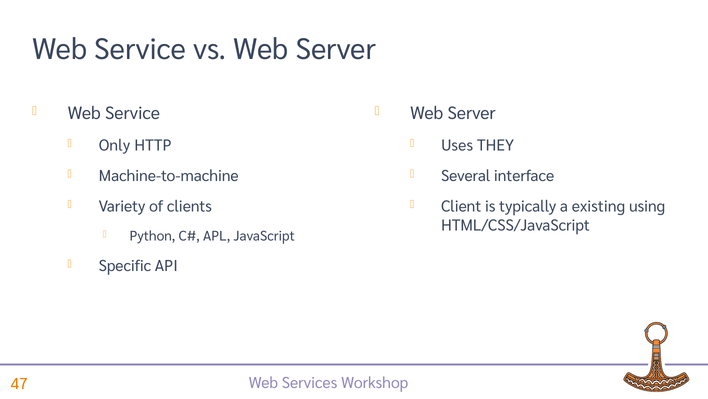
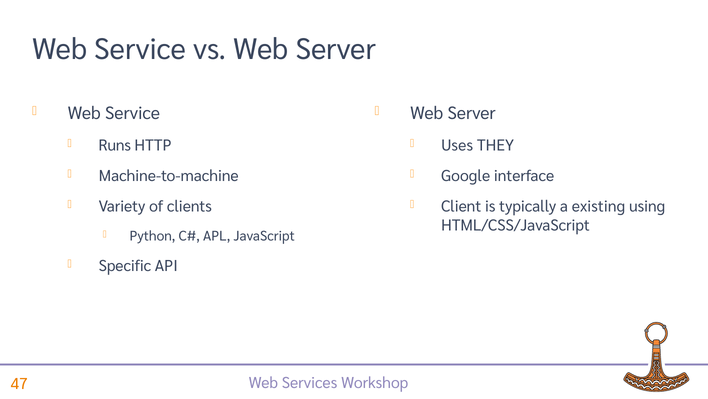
Only: Only -> Runs (115, 145)
Several: Several -> Google (466, 176)
